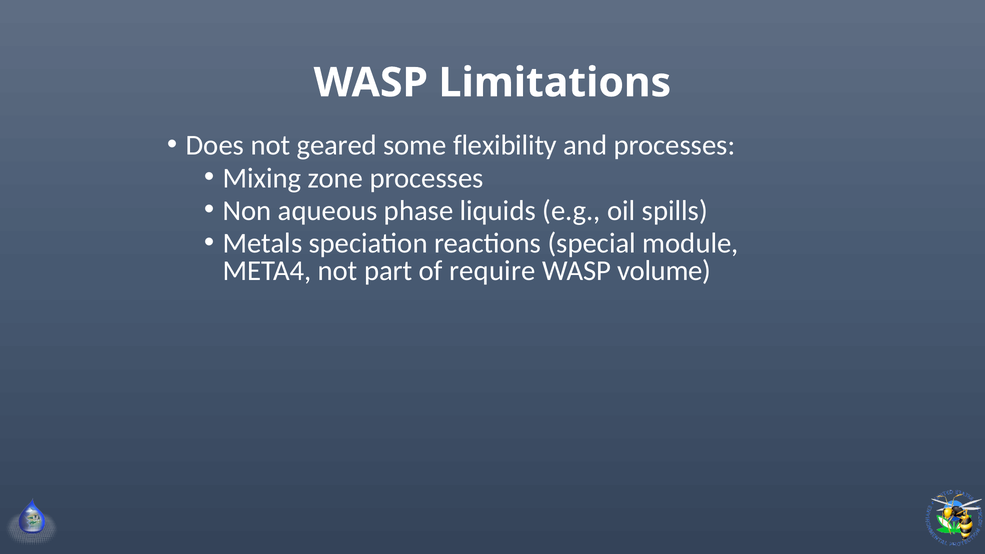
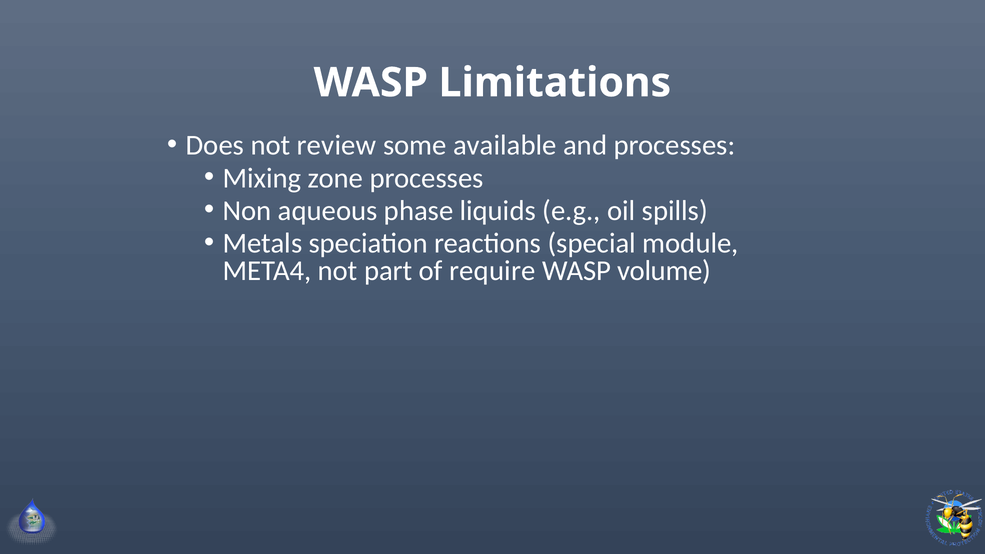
geared: geared -> review (337, 146)
flexibility: flexibility -> available (505, 146)
